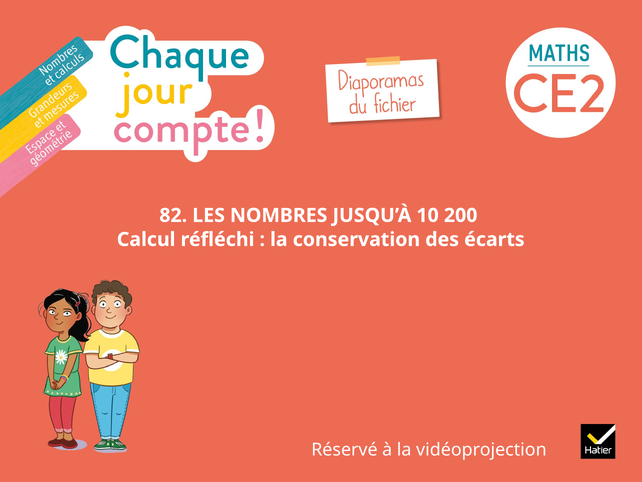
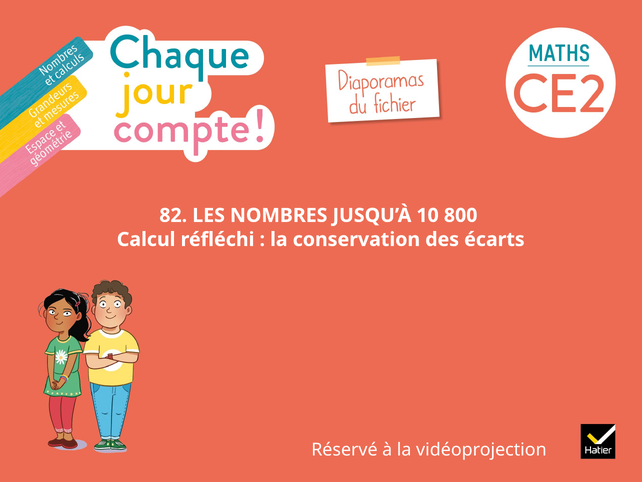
200: 200 -> 800 (461, 215)
